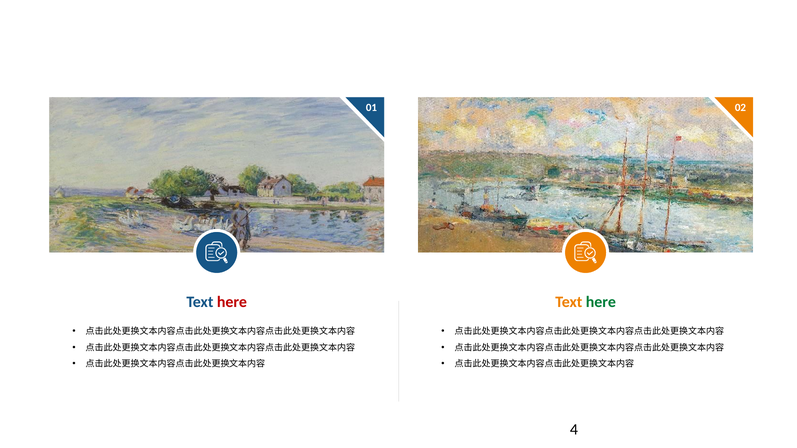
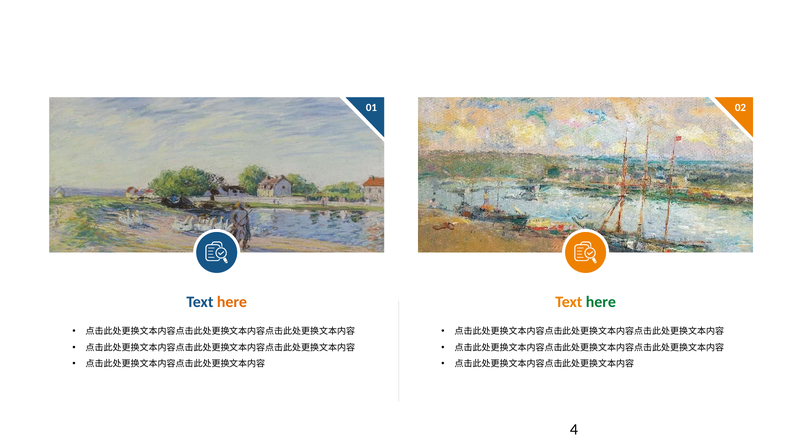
here colour: red -> orange (232, 302)
